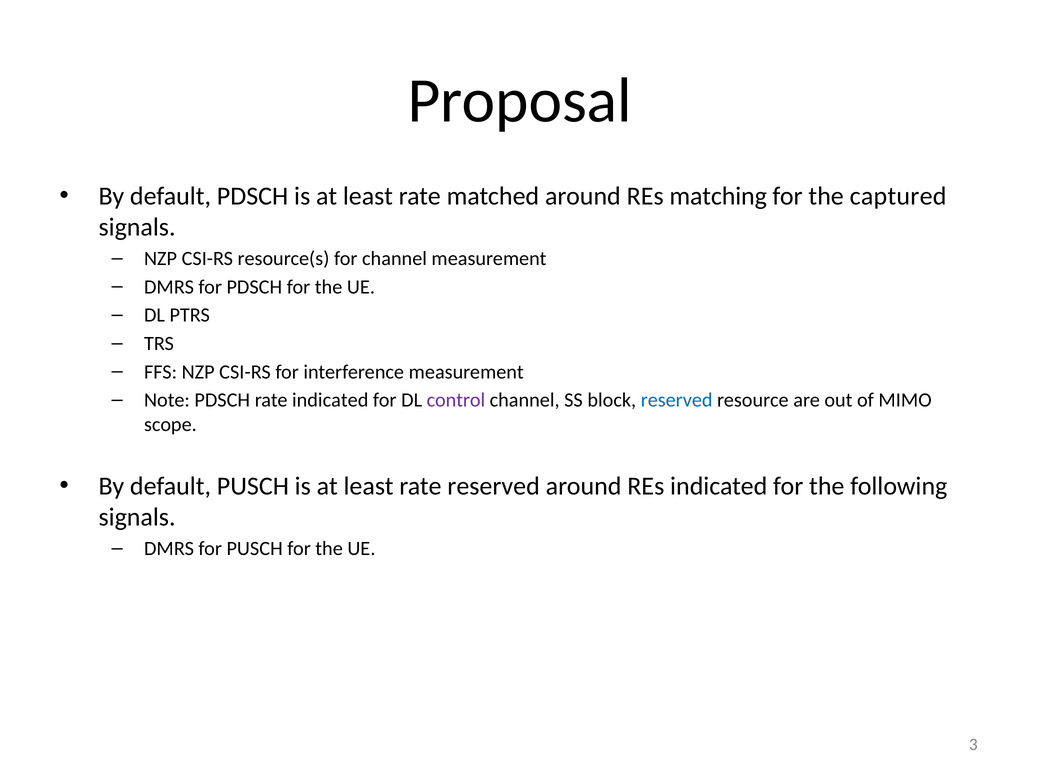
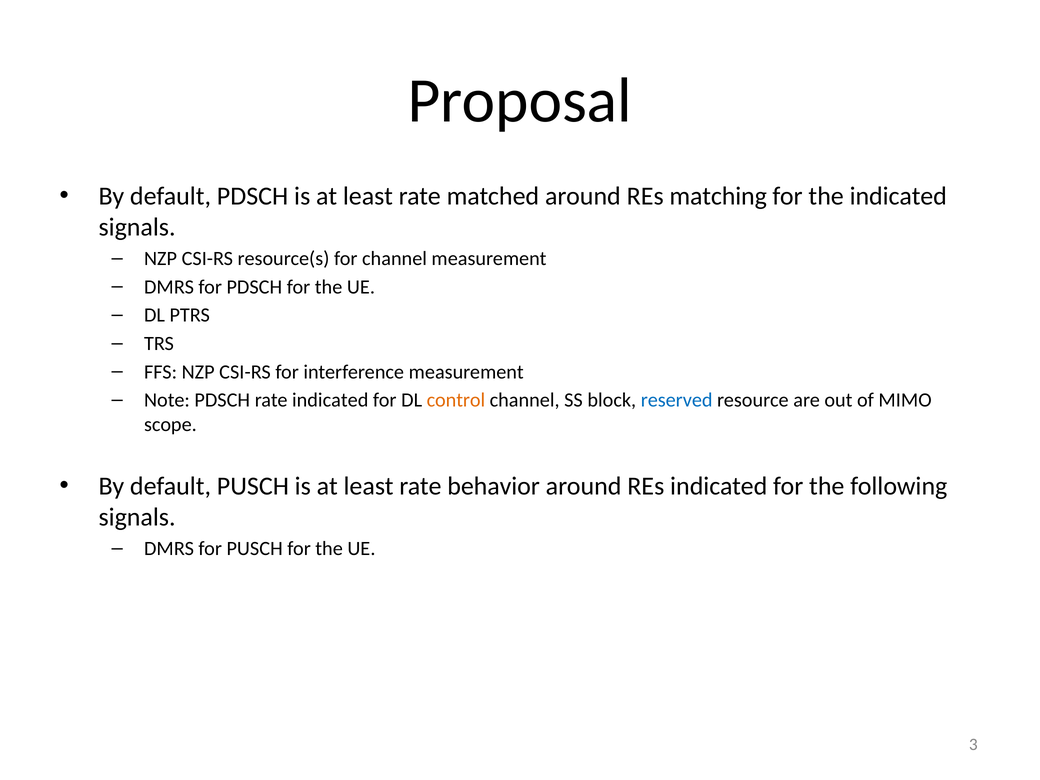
the captured: captured -> indicated (898, 196)
control colour: purple -> orange (456, 400)
rate reserved: reserved -> behavior (494, 486)
